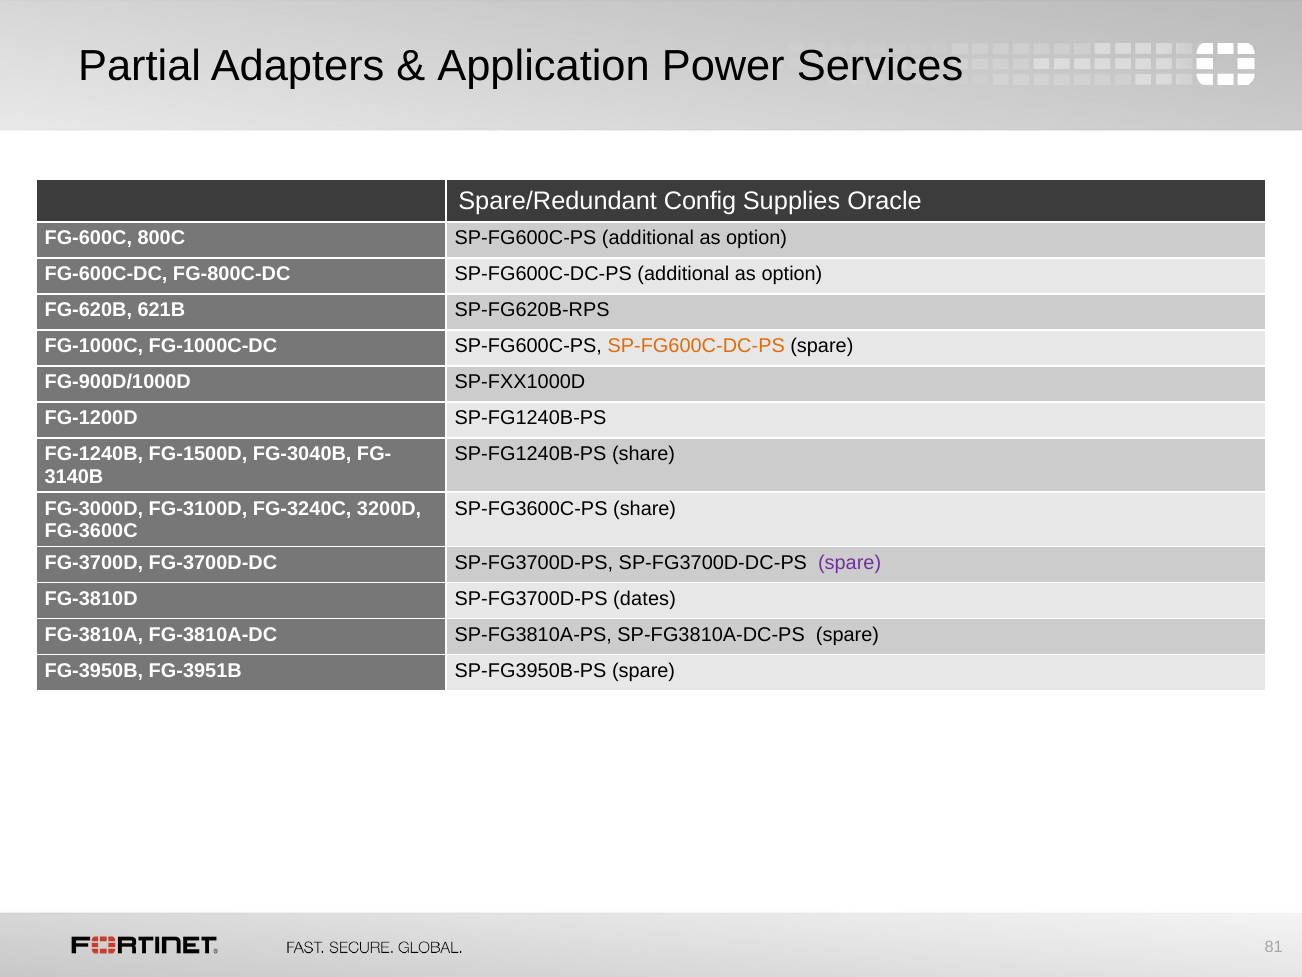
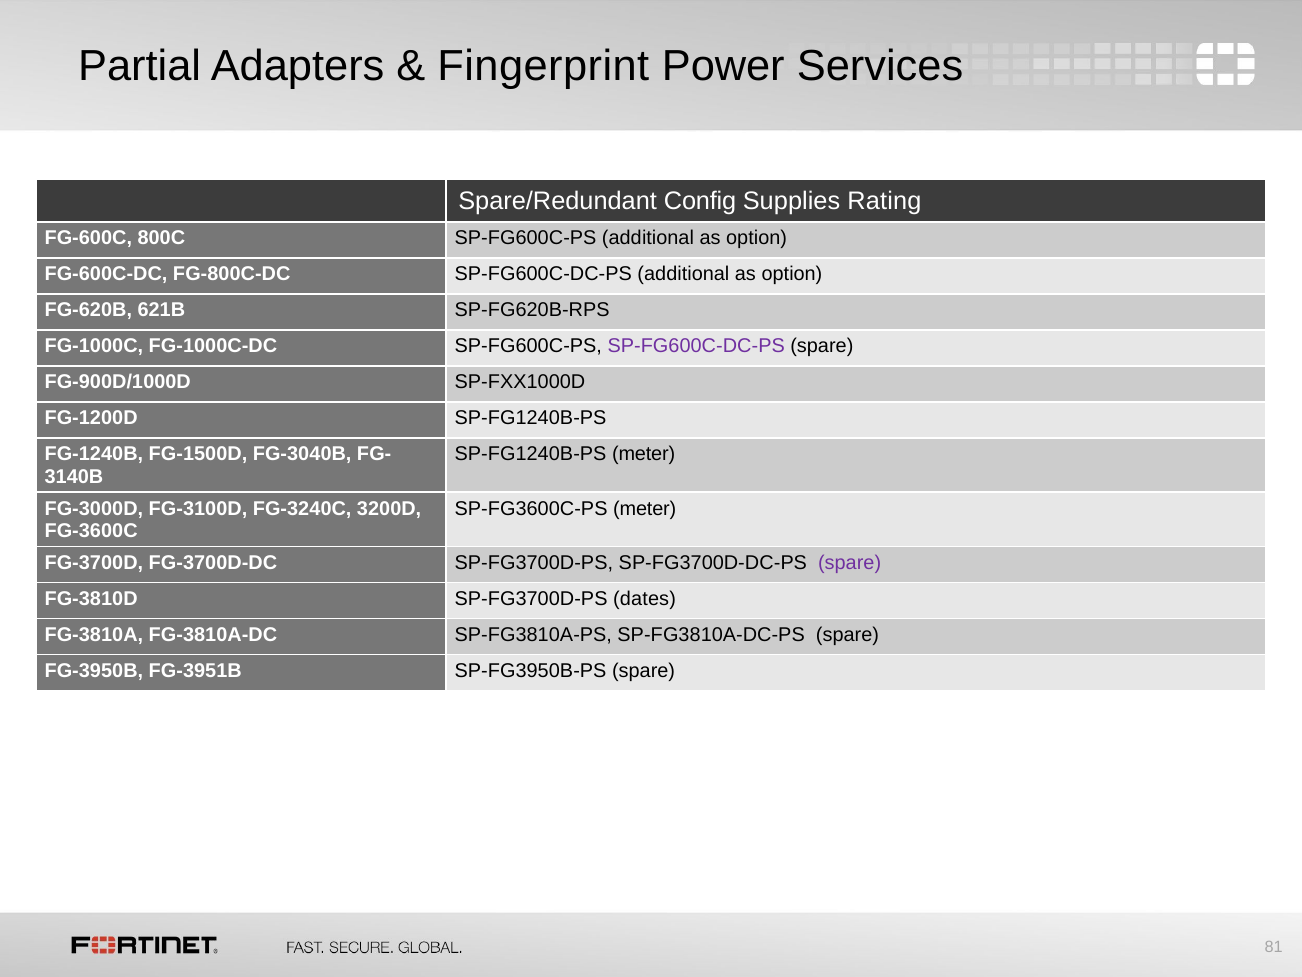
Application: Application -> Fingerprint (543, 66)
Oracle: Oracle -> Rating (884, 201)
SP-FG600C-DC-PS colour: orange -> purple (696, 346)
SP-FG1240B-PS share: share -> meter (644, 454)
SP-FG3600C-PS share: share -> meter (645, 508)
